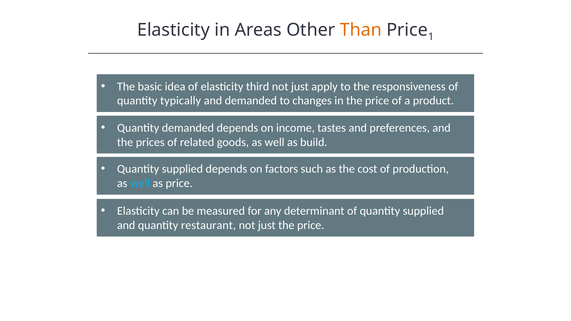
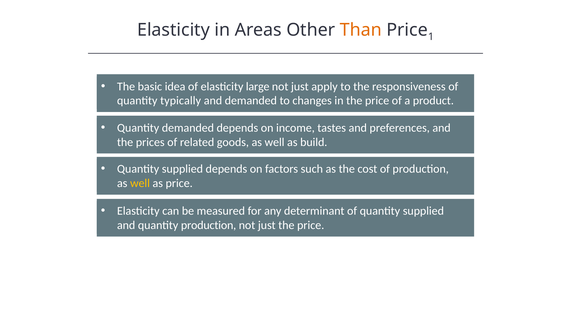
third: third -> large (258, 87)
well colour: light blue -> yellow (140, 183)
quantity restaurant: restaurant -> production (209, 225)
